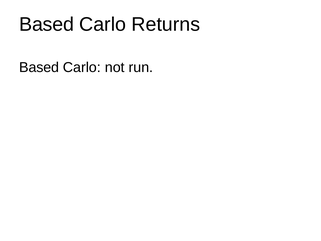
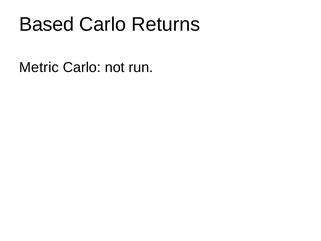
Based: Based -> Metric (39, 67)
